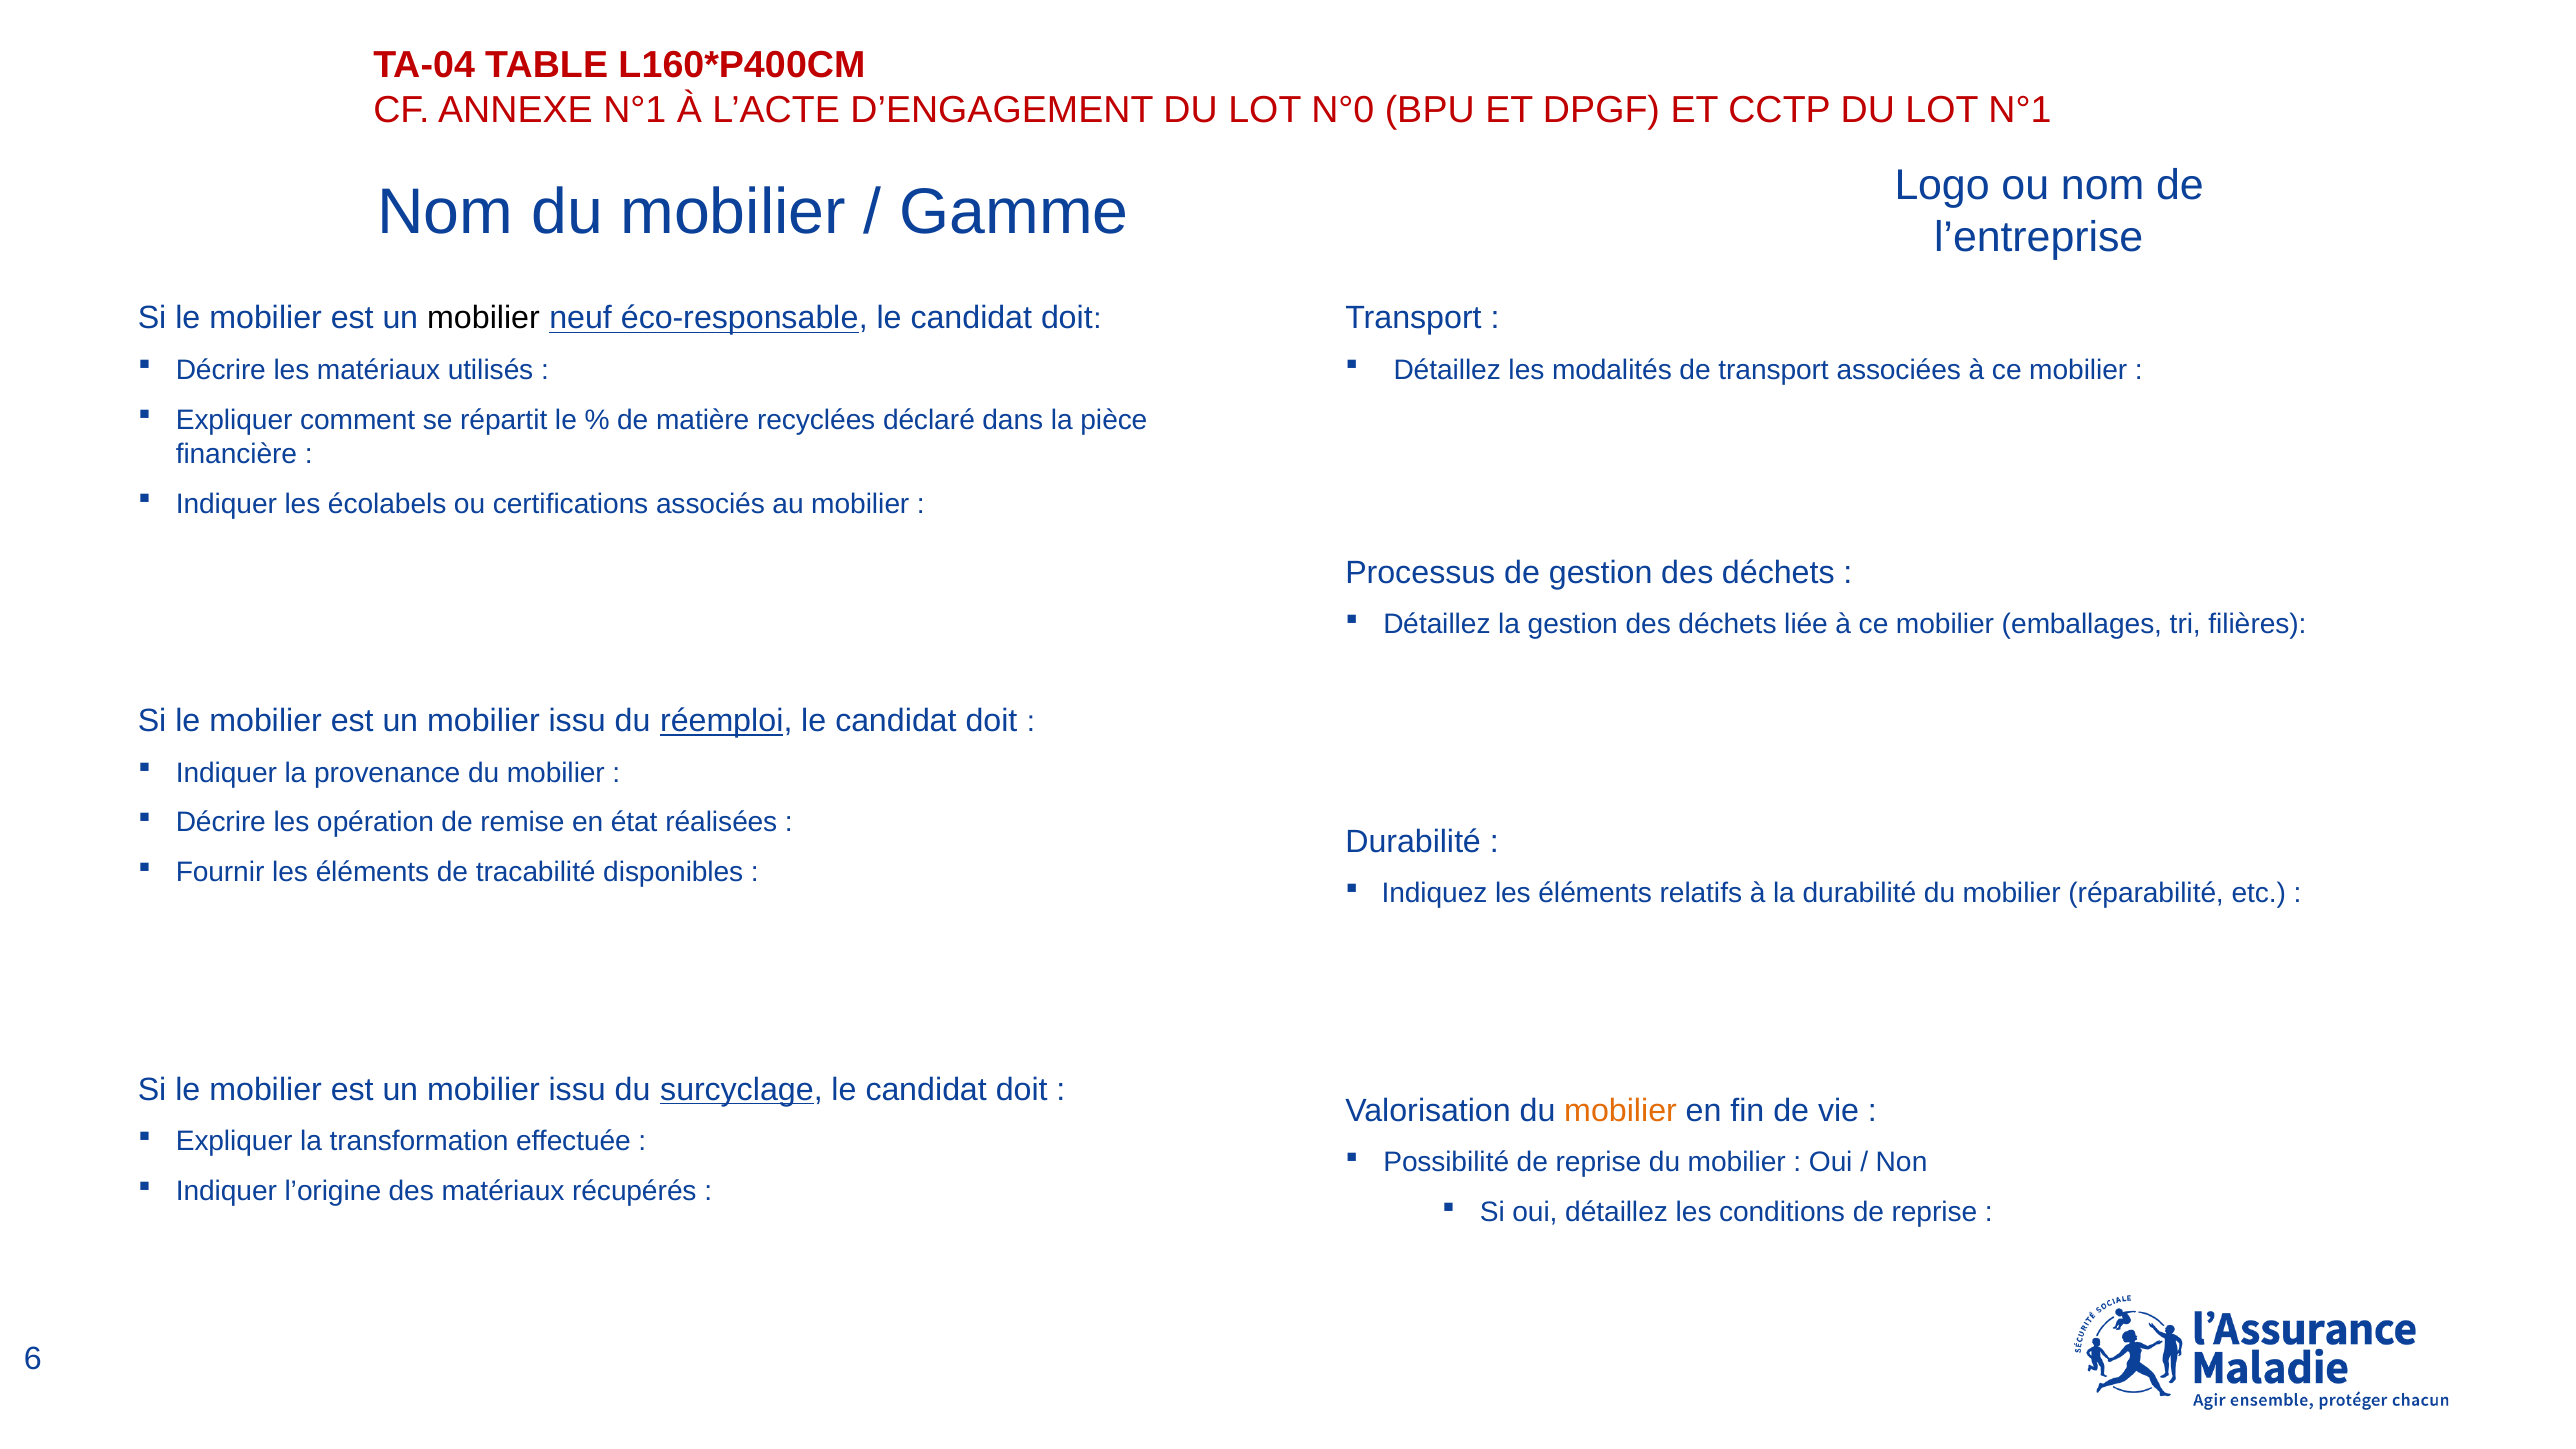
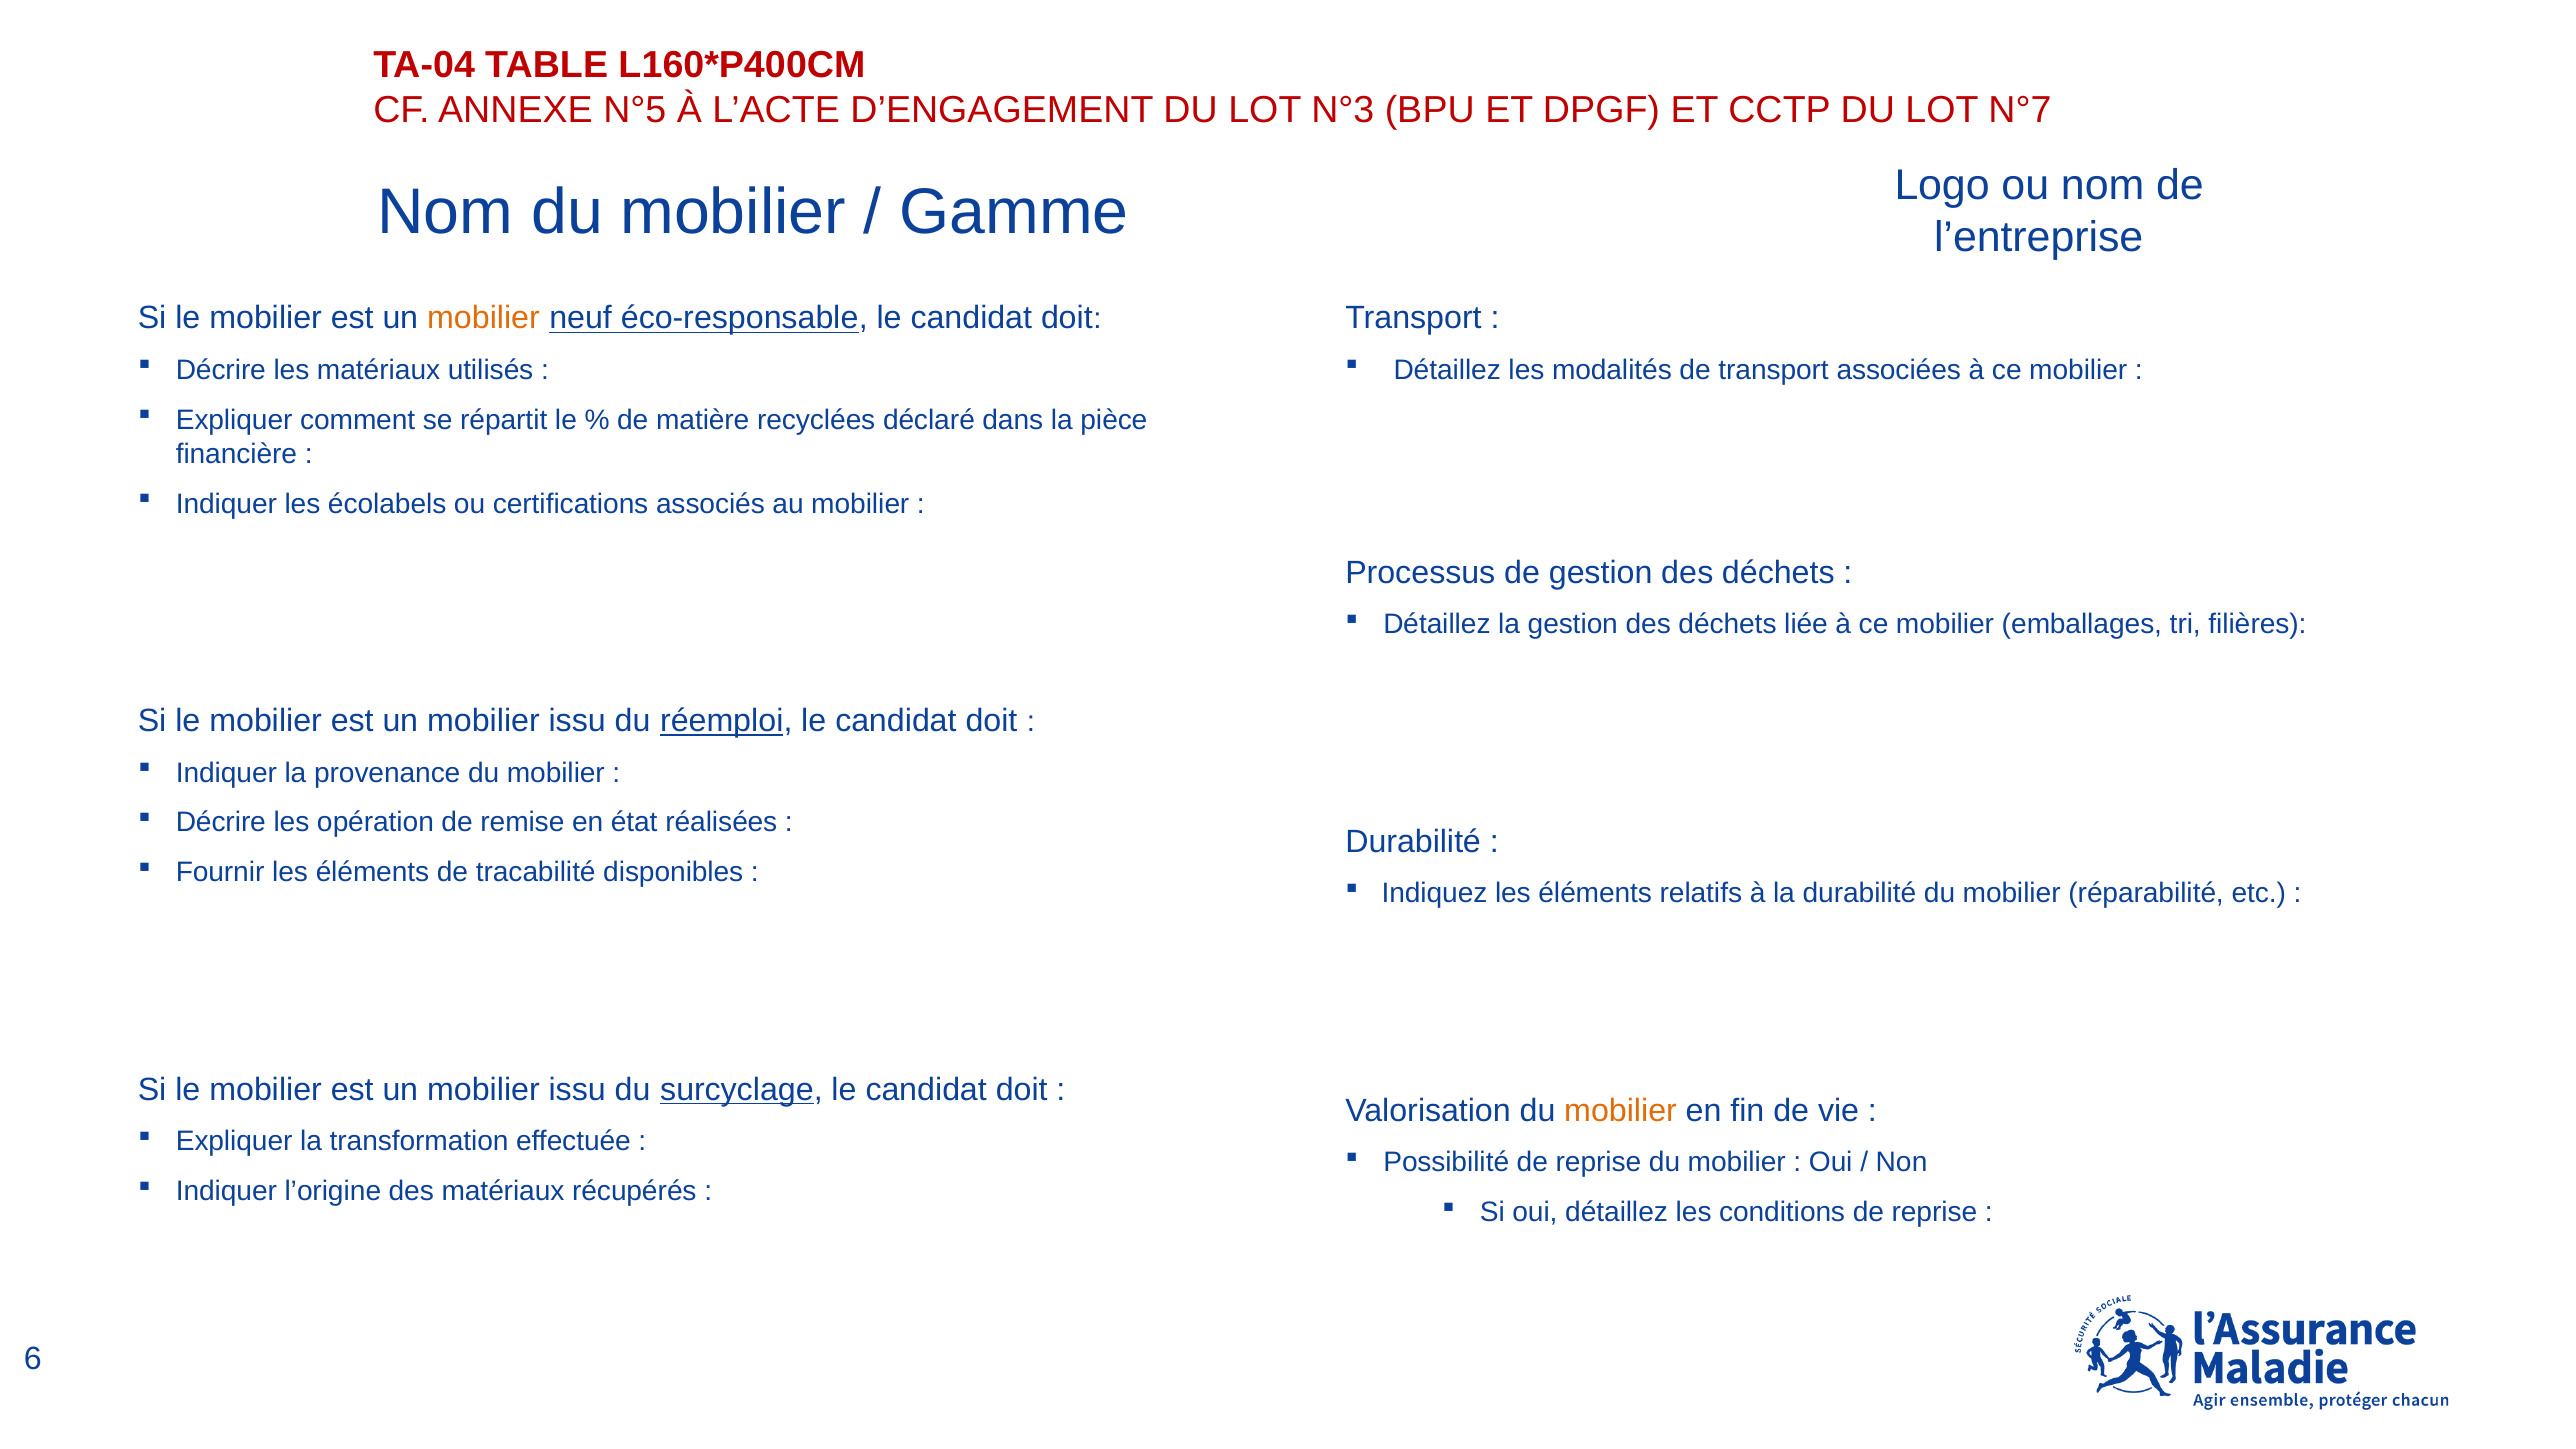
ANNEXE N°1: N°1 -> N°5 (635, 111)
N°0: N°0 -> N°3 (1343, 111)
LOT N°1: N°1 -> N°7 (2020, 111)
mobilier colour: black -> orange (483, 318)
